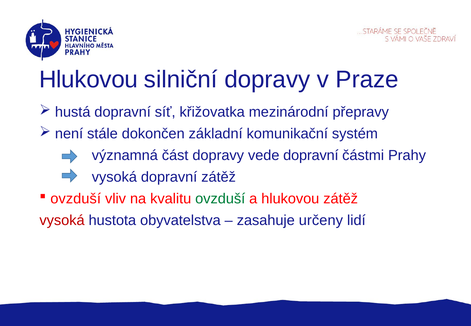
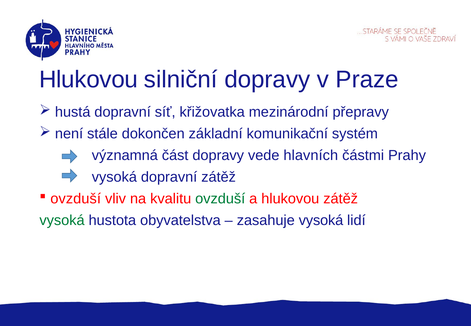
vede dopravní: dopravní -> hlavních (311, 155)
vysoká colour: red -> green (62, 221)
zasahuje určeny: určeny -> vysoká (321, 221)
